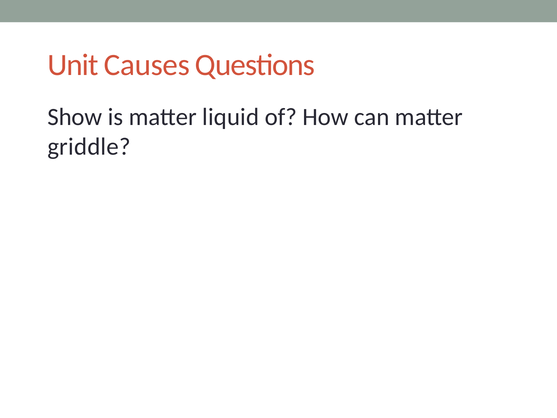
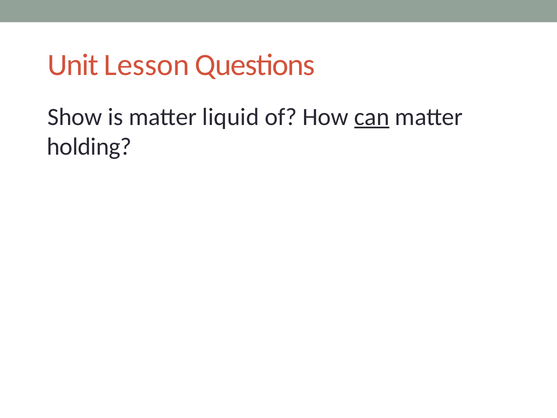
Causes: Causes -> Lesson (147, 65)
can underline: none -> present (372, 117)
griddle: griddle -> holding (89, 147)
